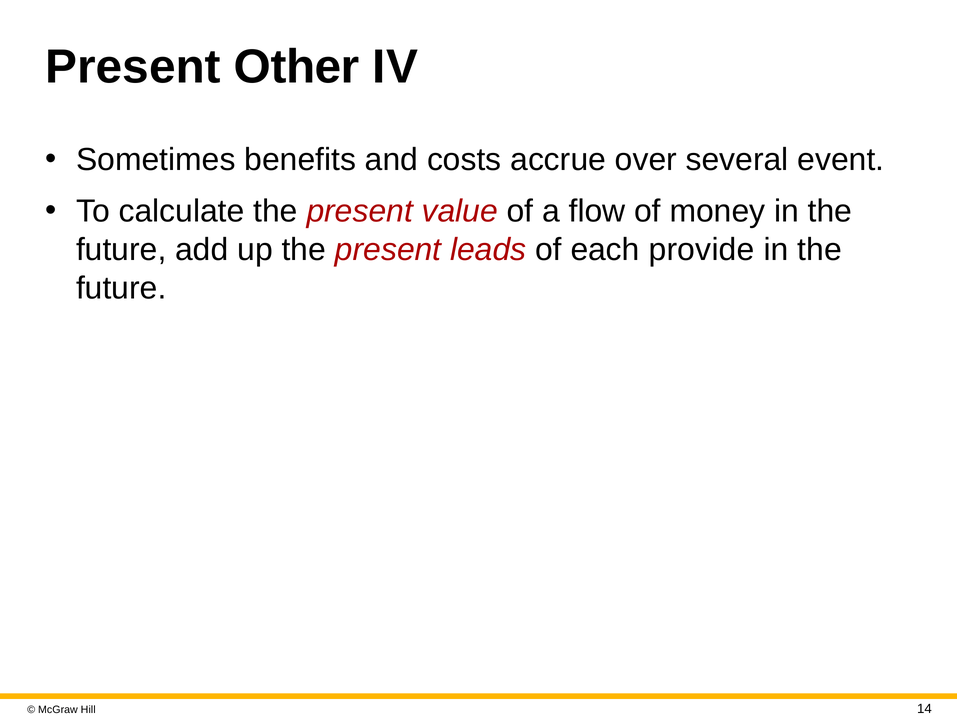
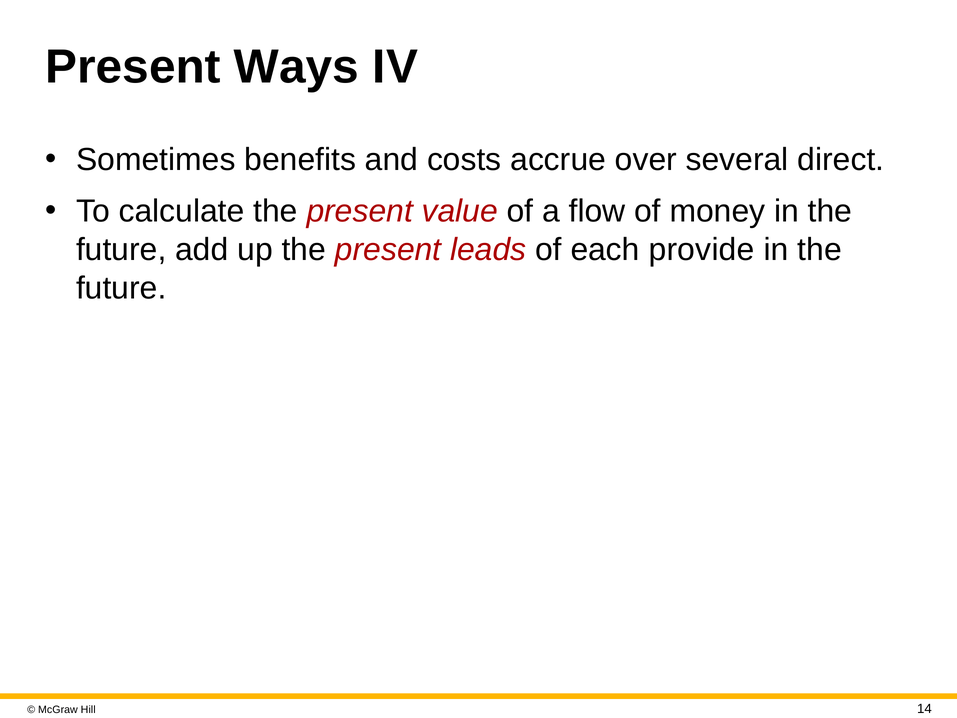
Other: Other -> Ways (296, 67)
event: event -> direct (841, 160)
